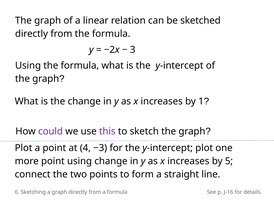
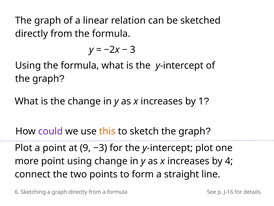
this colour: purple -> orange (107, 131)
4: 4 -> 9 (85, 148)
5: 5 -> 4 (229, 161)
